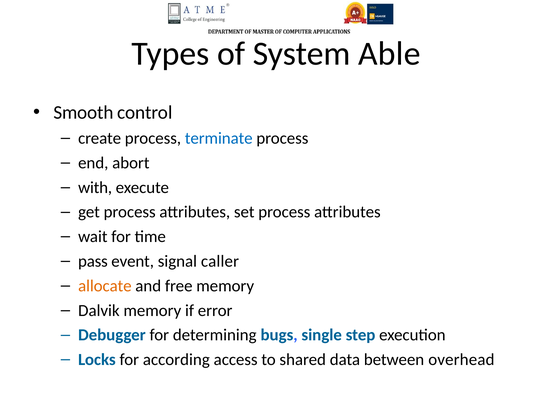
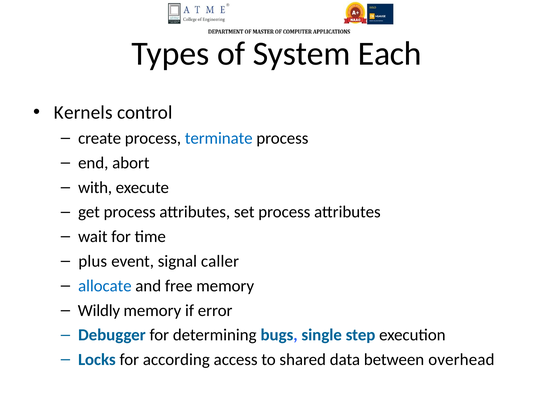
Able: Able -> Each (390, 54)
Smooth: Smooth -> Kernels (83, 112)
pass: pass -> plus (93, 261)
allocate colour: orange -> blue (105, 286)
Dalvik: Dalvik -> Wildly (99, 310)
